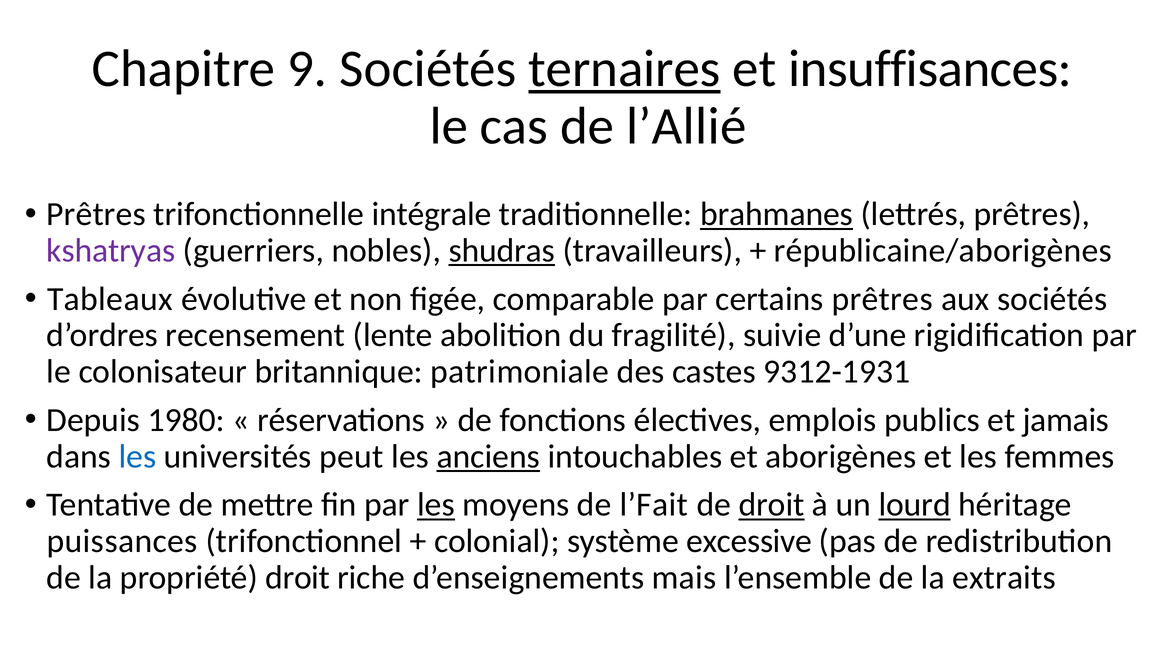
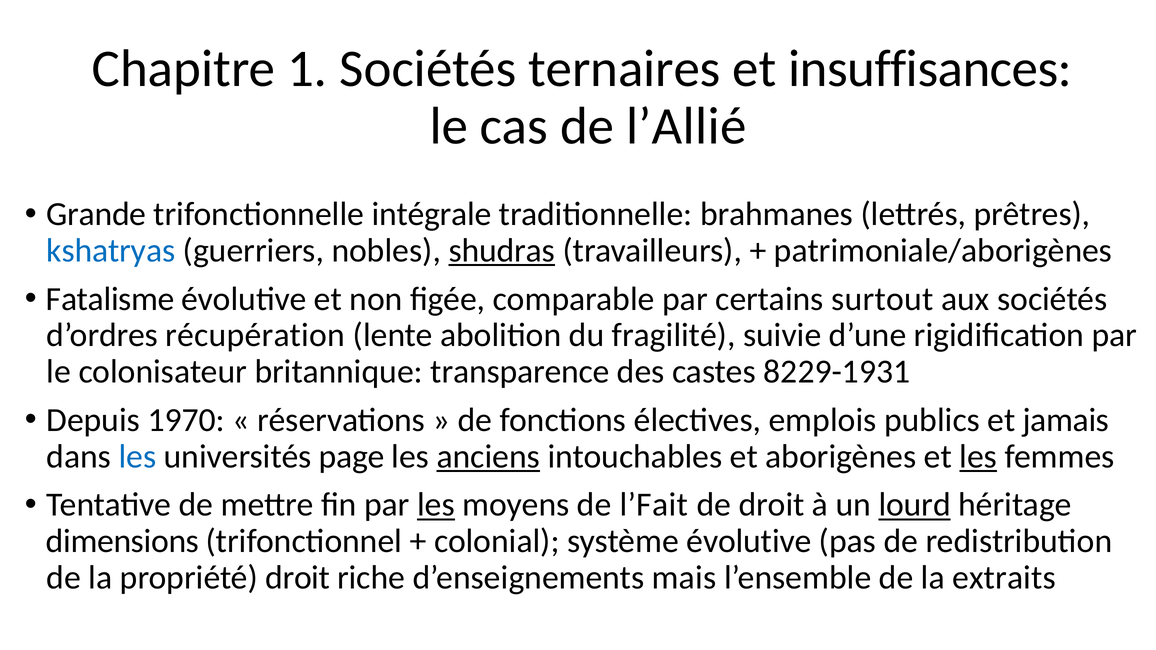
9: 9 -> 1 (307, 69)
ternaires underline: present -> none (624, 69)
Prêtres: Prêtres -> Grande (96, 214)
brahmanes underline: present -> none (777, 214)
kshatryas colour: purple -> blue (111, 251)
républicaine/aborigènes: républicaine/aborigènes -> patrimoniale/aborigènes (943, 251)
Tableaux: Tableaux -> Fatalisme (110, 299)
certains prêtres: prêtres -> surtout (882, 299)
recensement: recensement -> récupération (255, 335)
patrimoniale: patrimoniale -> transparence (520, 372)
9312-1931: 9312-1931 -> 8229-1931 (837, 372)
1980: 1980 -> 1970 (186, 420)
peut: peut -> page (352, 457)
les underline: none -> present (978, 457)
droit underline: present -> none (772, 505)
puissances: puissances -> dimensions (122, 541)
système excessive: excessive -> évolutive (749, 541)
